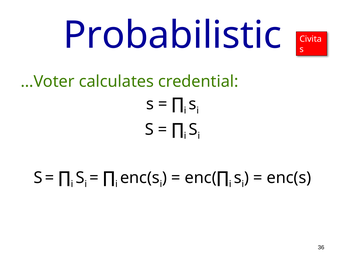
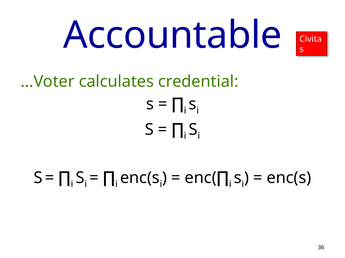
Probabilistic: Probabilistic -> Accountable (173, 35)
